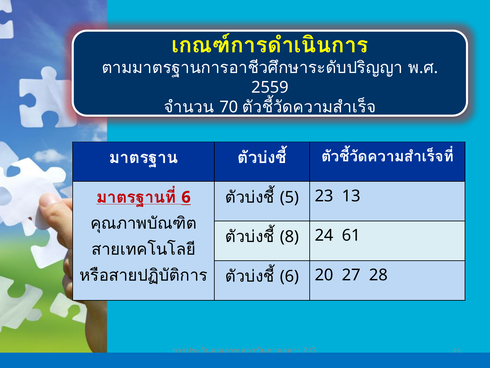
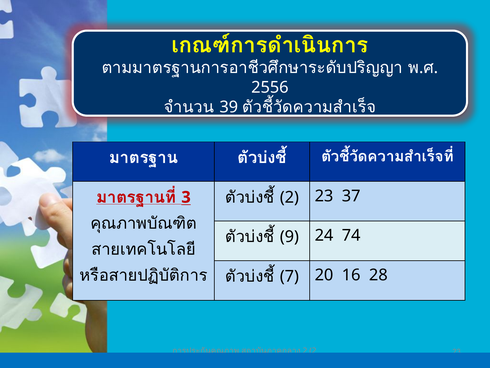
2559: 2559 -> 2556 (270, 87)
70: 70 -> 39 (229, 107)
6: 6 -> 3 (186, 197)
5: 5 -> 2 (289, 197)
13: 13 -> 37 (351, 196)
8: 8 -> 9 (289, 237)
61: 61 -> 74 (351, 235)
6: 6 -> 7 (289, 276)
27: 27 -> 16 (351, 275)
